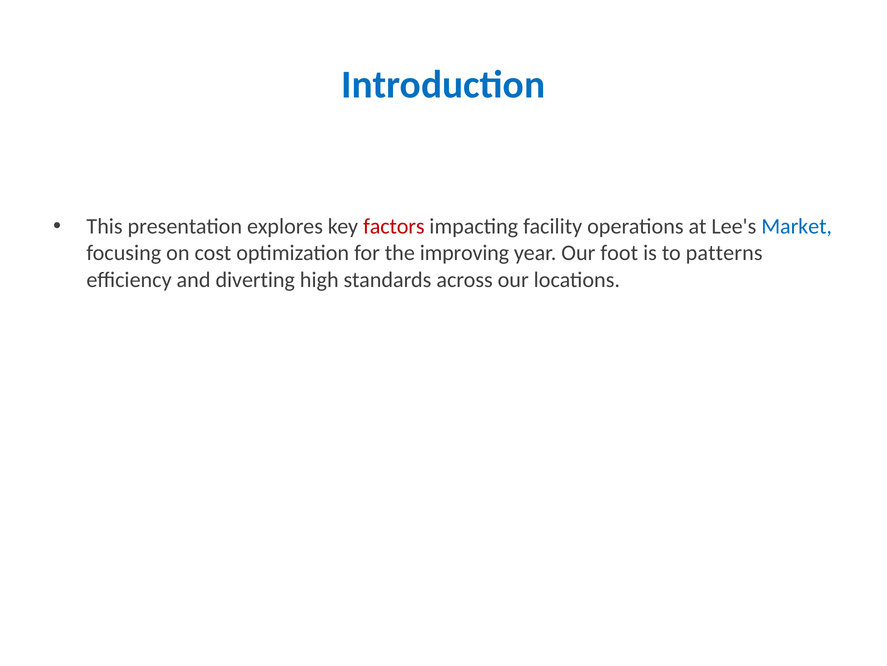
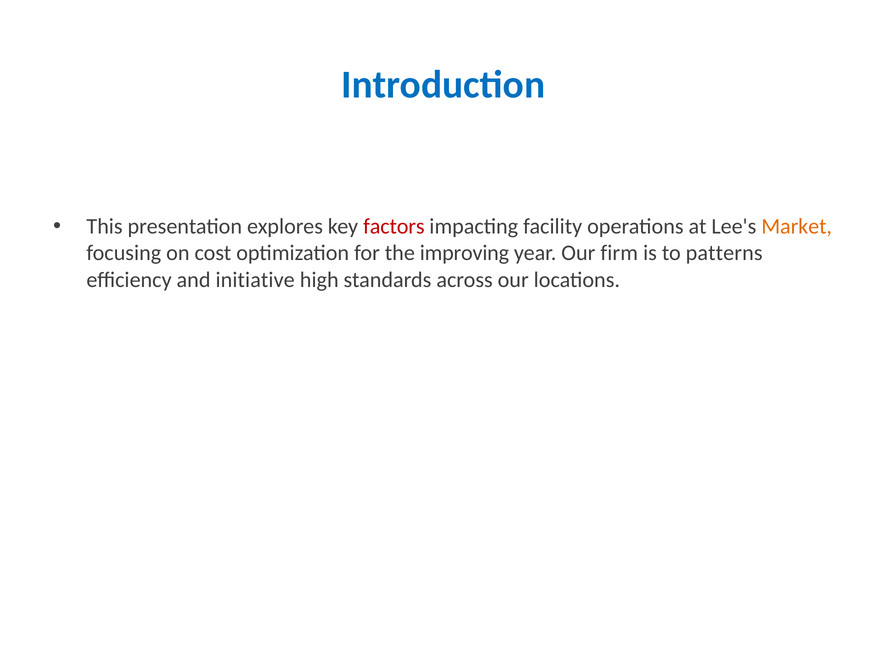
Market colour: blue -> orange (797, 226)
foot: foot -> firm (619, 253)
diverting: diverting -> initiative (255, 279)
